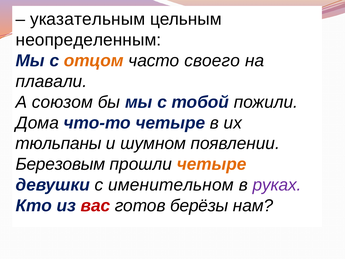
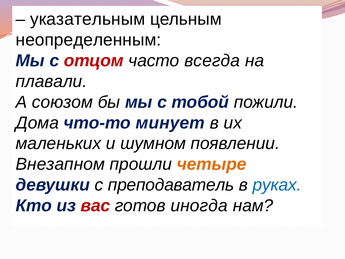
отцом colour: orange -> red (94, 61)
своего: своего -> всегда (212, 61)
что-то четыре: четыре -> минует (170, 123)
тюльпаны: тюльпаны -> маленьких (58, 143)
Березовым: Березовым -> Внезапном (60, 164)
именительном: именительном -> преподаватель (171, 185)
руках colour: purple -> blue (277, 185)
берёзы: берёзы -> иногда (199, 205)
